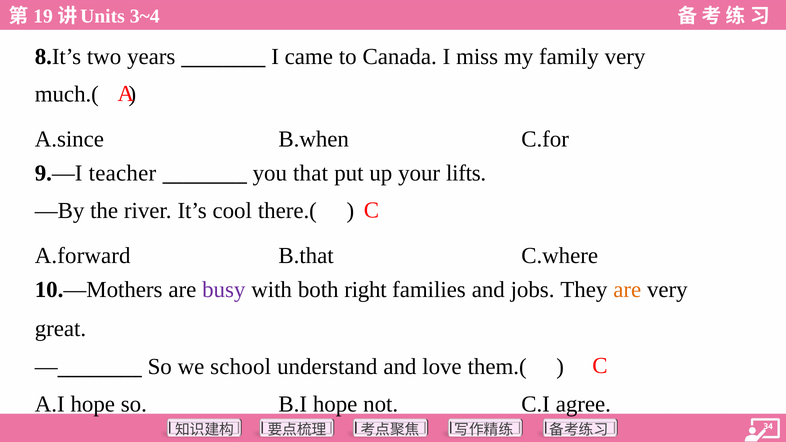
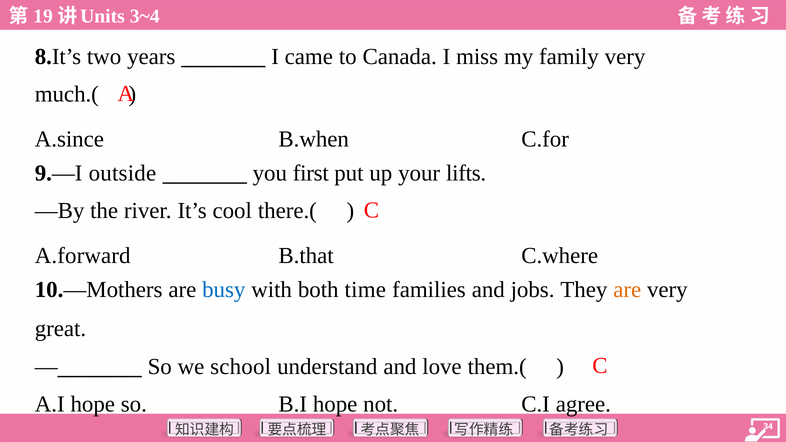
teacher: teacher -> outside (122, 173)
that: that -> first (311, 173)
busy colour: purple -> blue (224, 290)
right: right -> time (365, 290)
